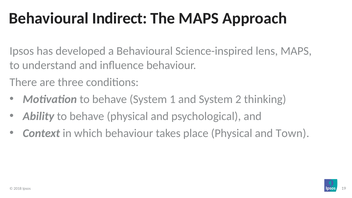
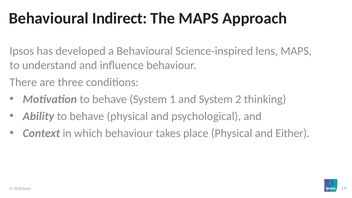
Town: Town -> Either (293, 133)
